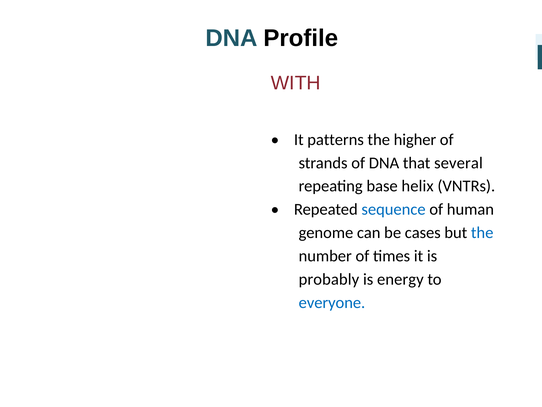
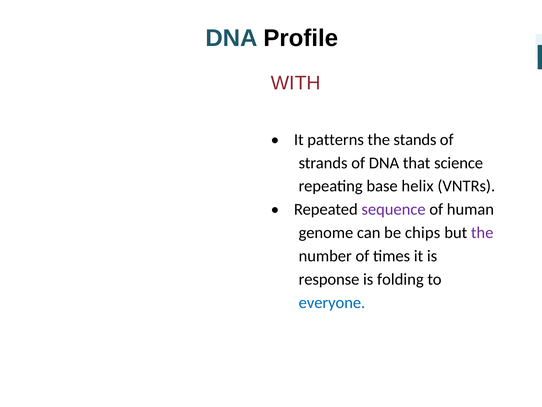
higher: higher -> stands (415, 139)
several: several -> science (459, 163)
sequence colour: blue -> purple (394, 209)
cases: cases -> chips (423, 233)
the colour: blue -> purple (482, 233)
probably: probably -> response (329, 279)
energy: energy -> folding (400, 279)
